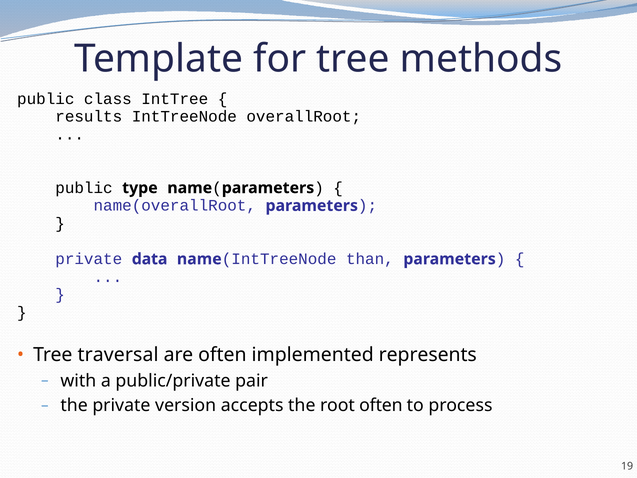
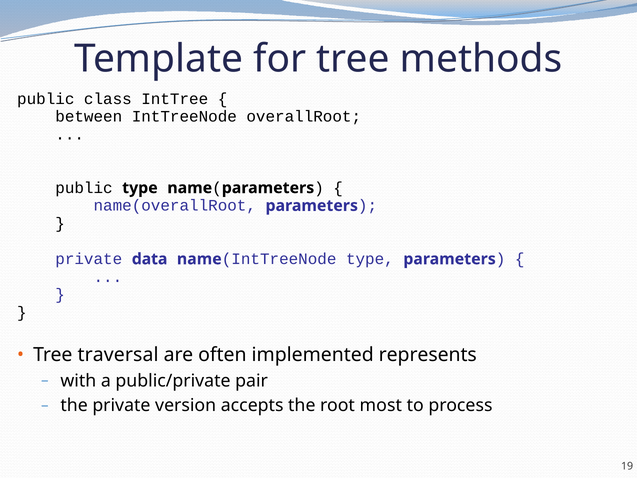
results: results -> between (89, 117)
IntTreeNode than: than -> type (370, 259)
root often: often -> most (381, 405)
